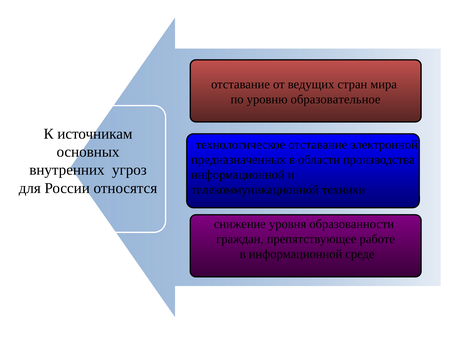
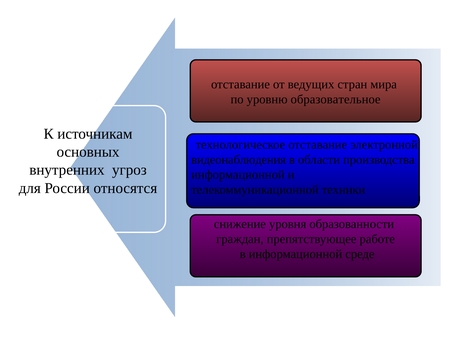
предназначенных: предназначенных -> видеонаблюдения (239, 160)
